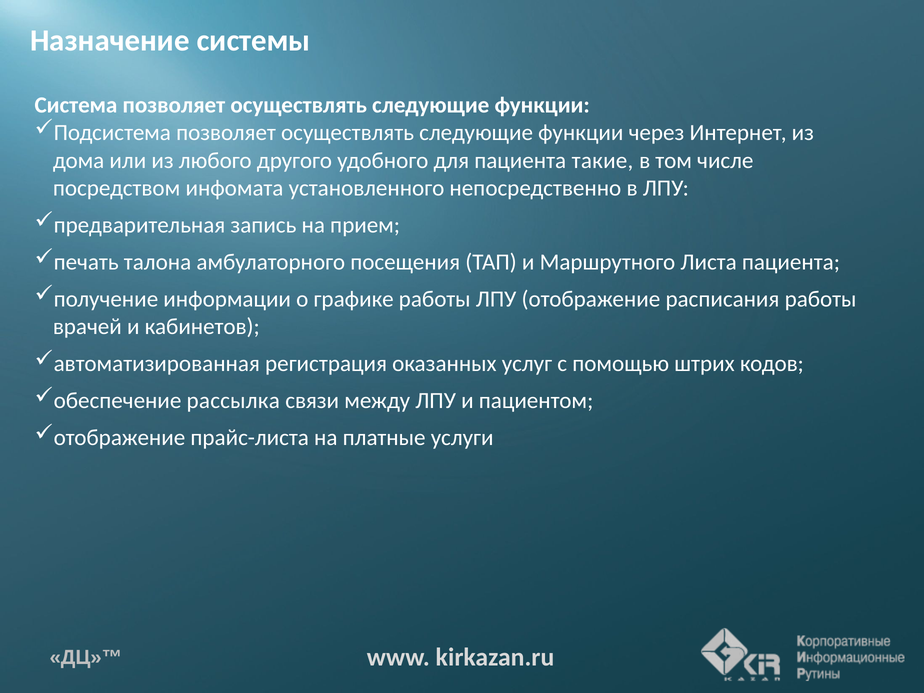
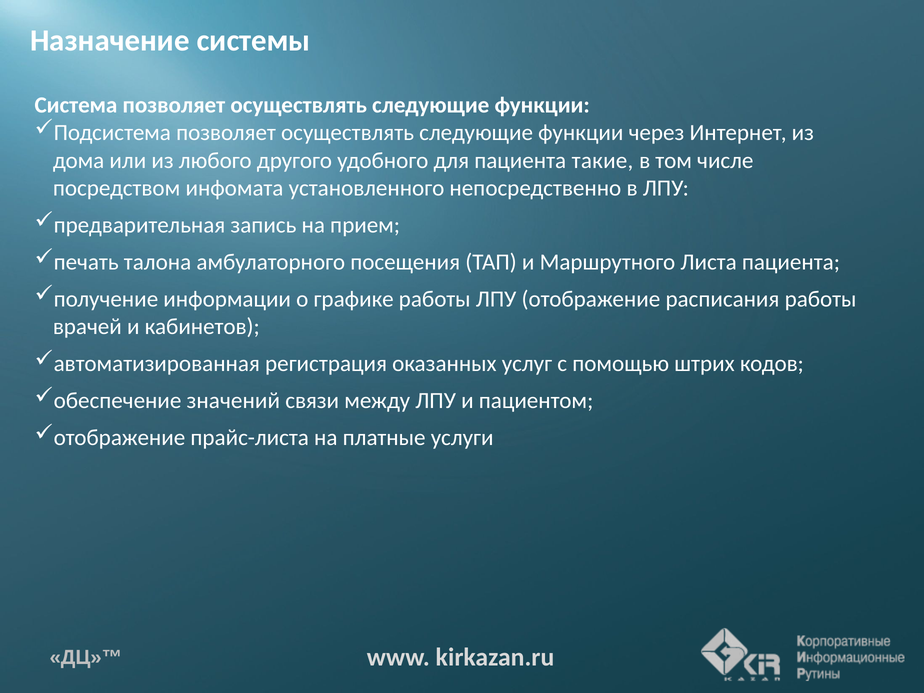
рассылка: рассылка -> значений (233, 401)
